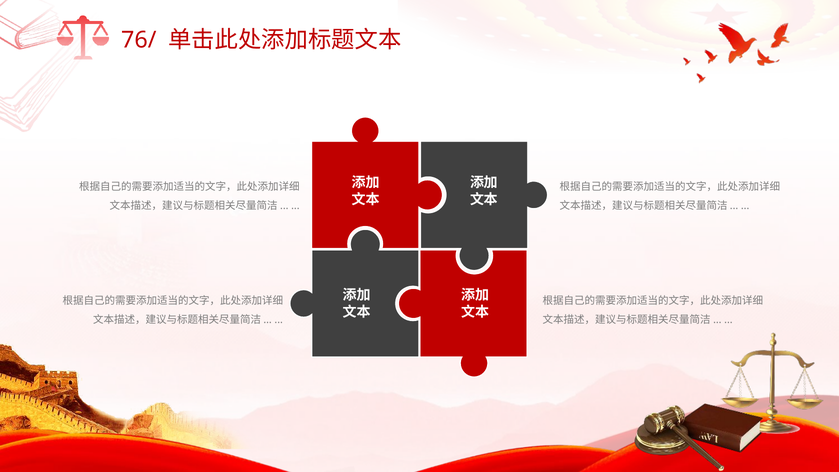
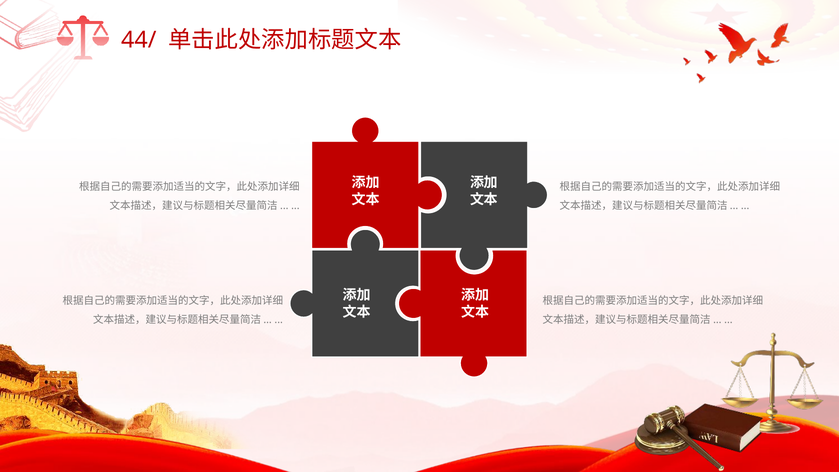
76/: 76/ -> 44/ (139, 40)
